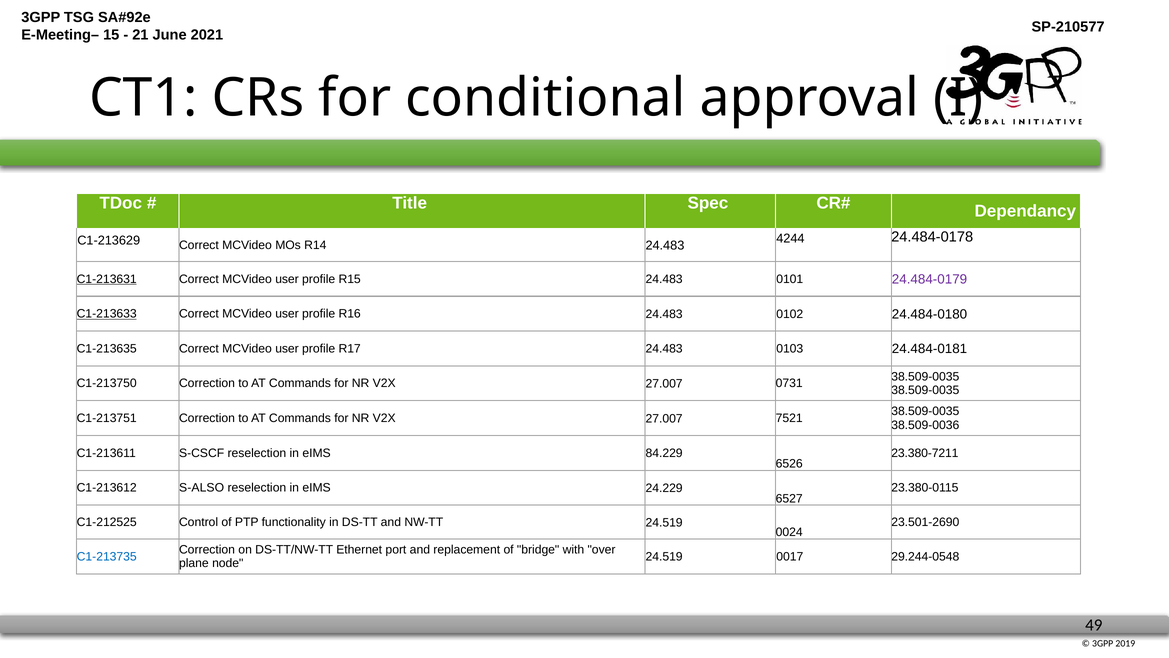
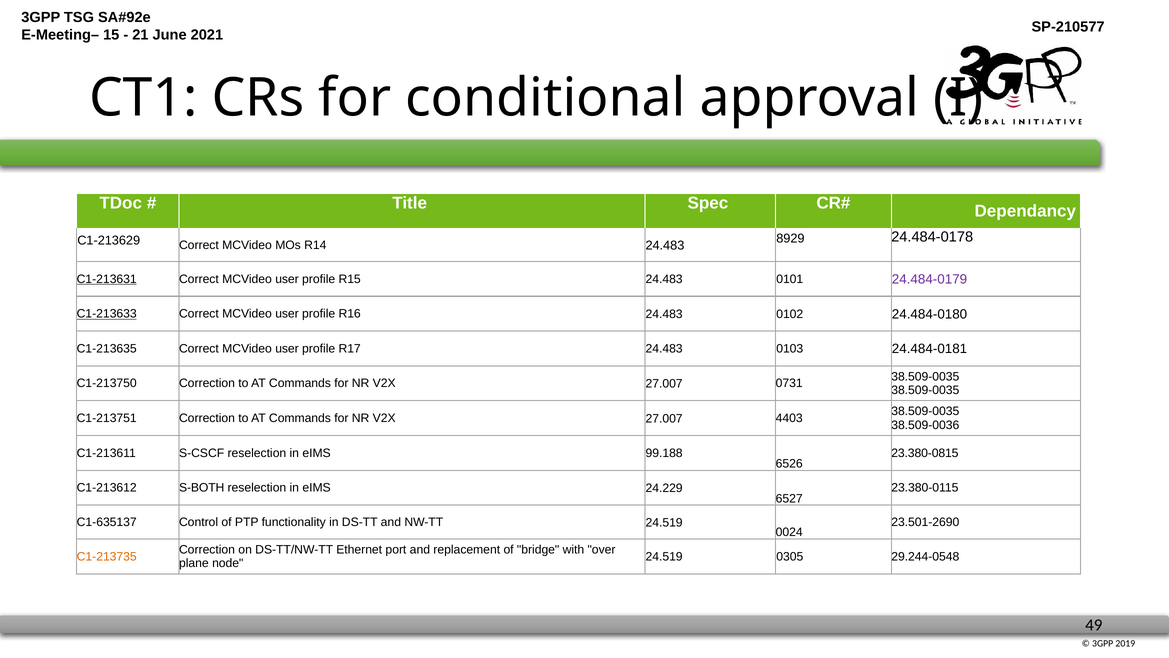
4244: 4244 -> 8929 (790, 238)
7521: 7521 -> 4403 (789, 418)
84.229: 84.229 -> 99.188 (664, 453)
23.380-7211: 23.380-7211 -> 23.380-0815 (925, 453)
S-ALSO: S-ALSO -> S-BOTH (202, 488)
C1-212525: C1-212525 -> C1-635137 (107, 522)
C1-213735 colour: blue -> orange (107, 556)
0017: 0017 -> 0305 (790, 557)
